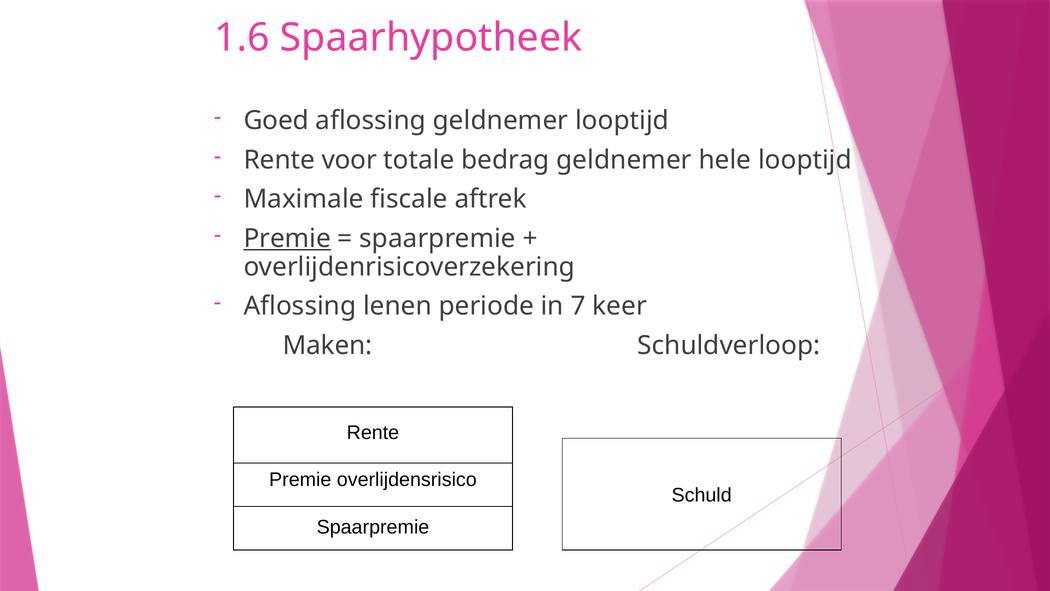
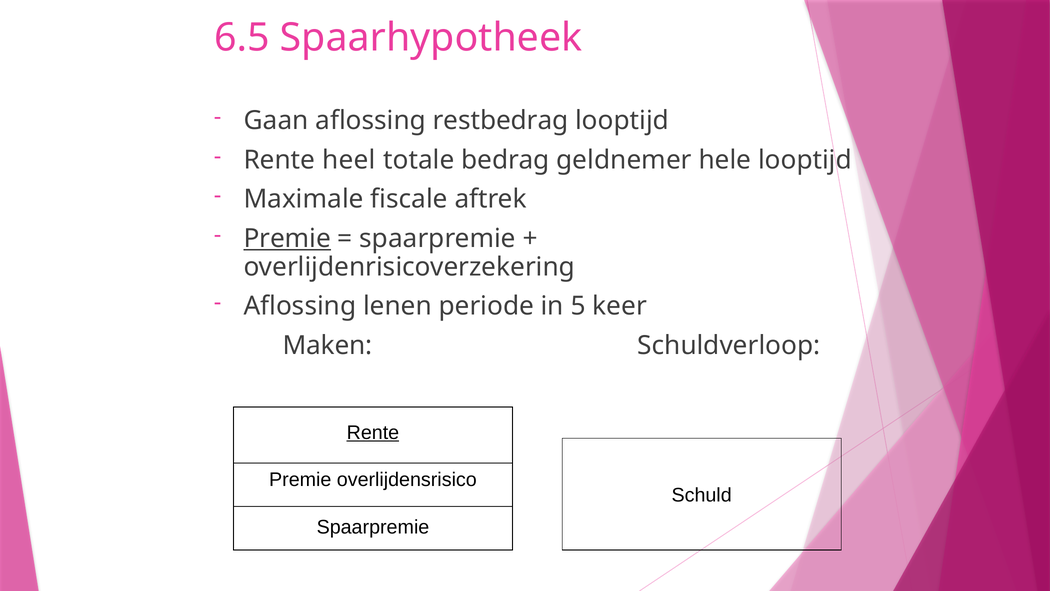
1.6: 1.6 -> 6.5 (242, 38)
Goed: Goed -> Gaan (276, 121)
aflossing geldnemer: geldnemer -> restbedrag (501, 121)
voor: voor -> heel (349, 160)
7: 7 -> 5 (578, 306)
Rente underline: none -> present (373, 432)
